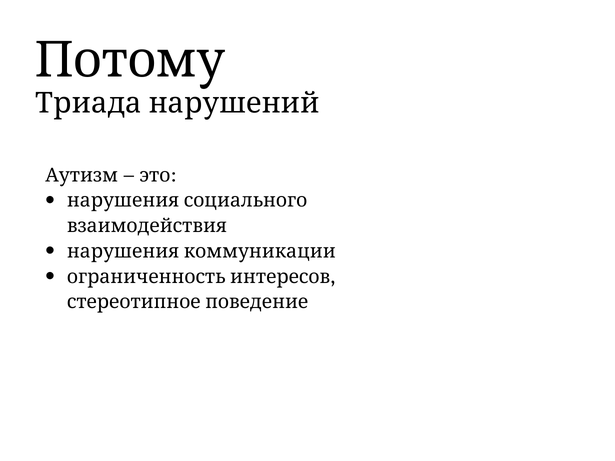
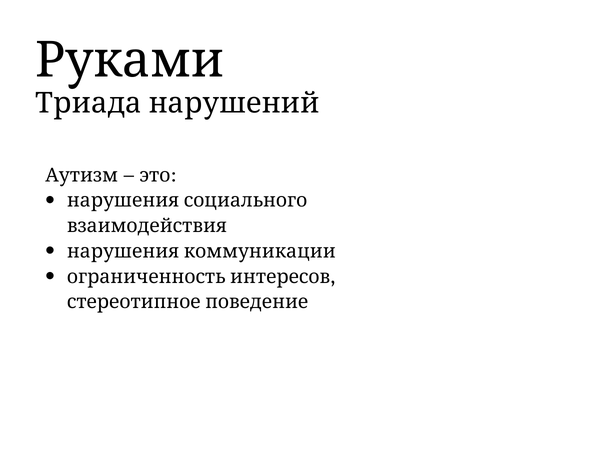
Потому: Потому -> Руками (130, 60)
